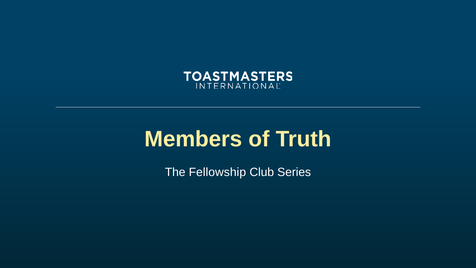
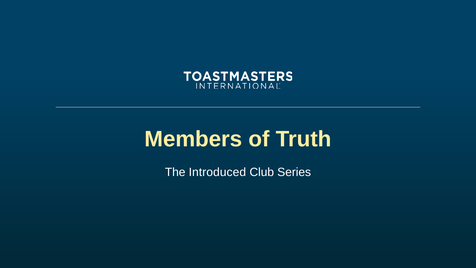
Fellowship: Fellowship -> Introduced (217, 172)
